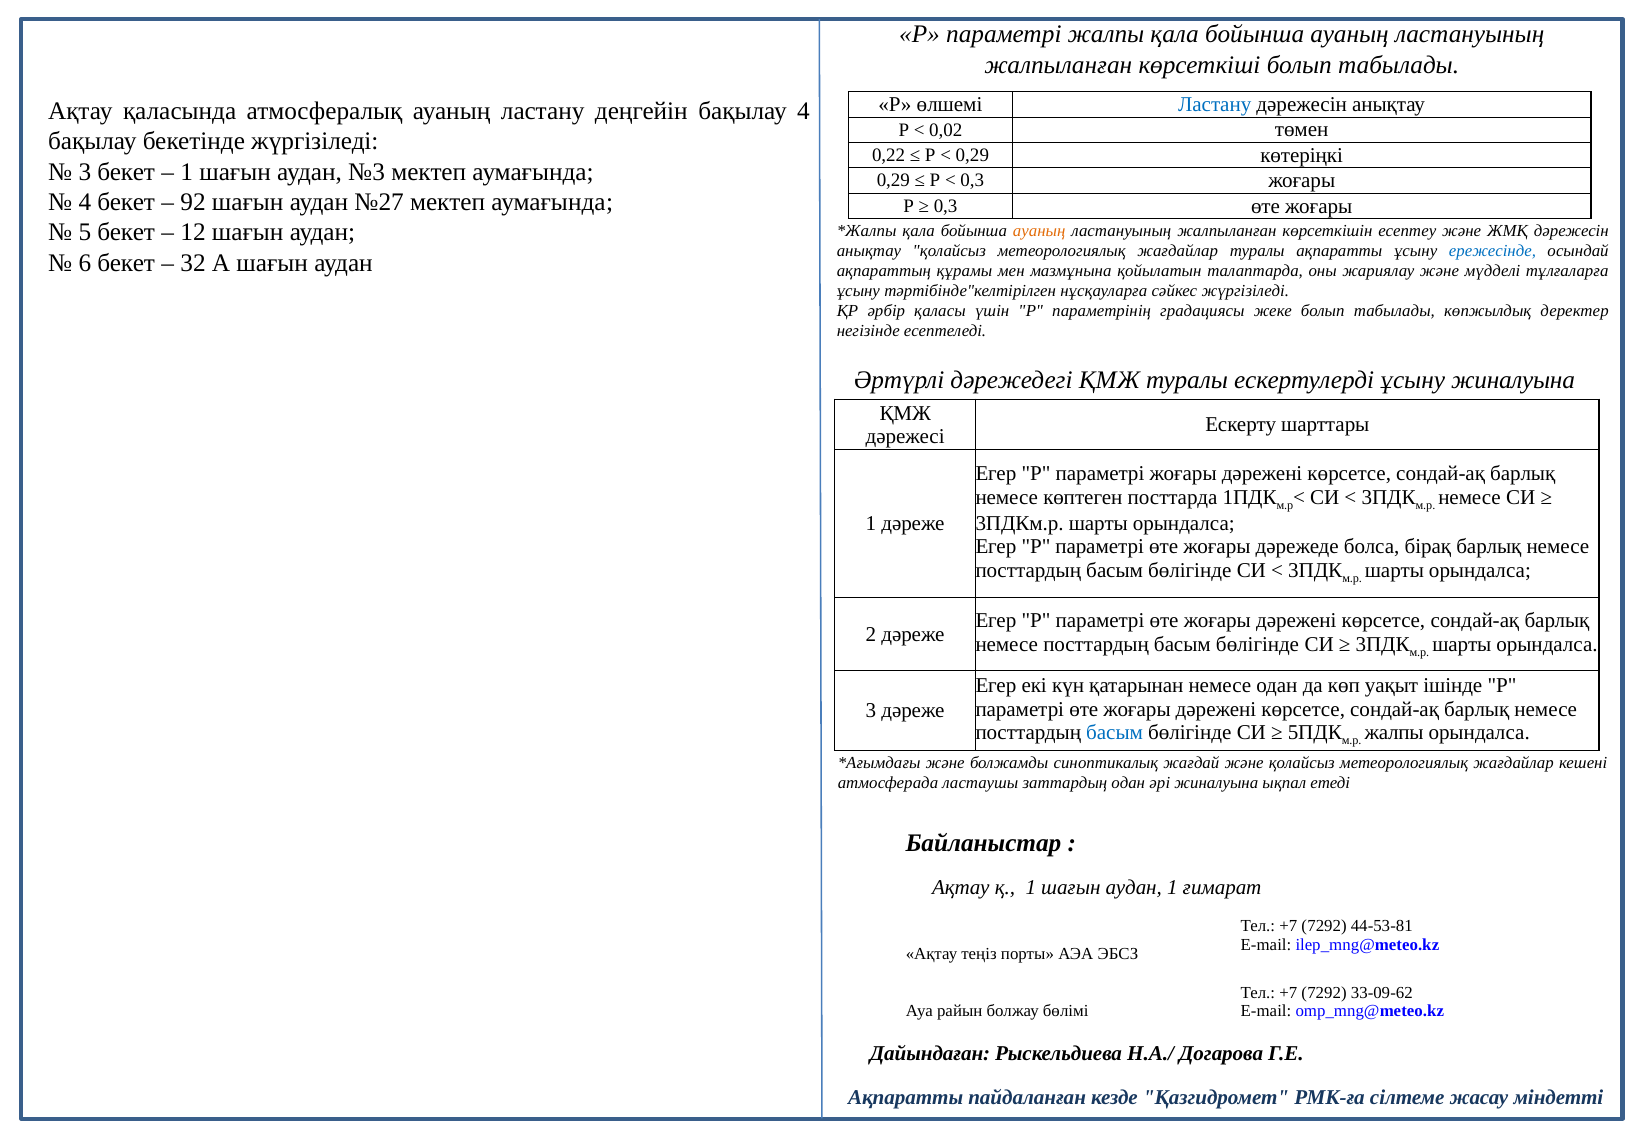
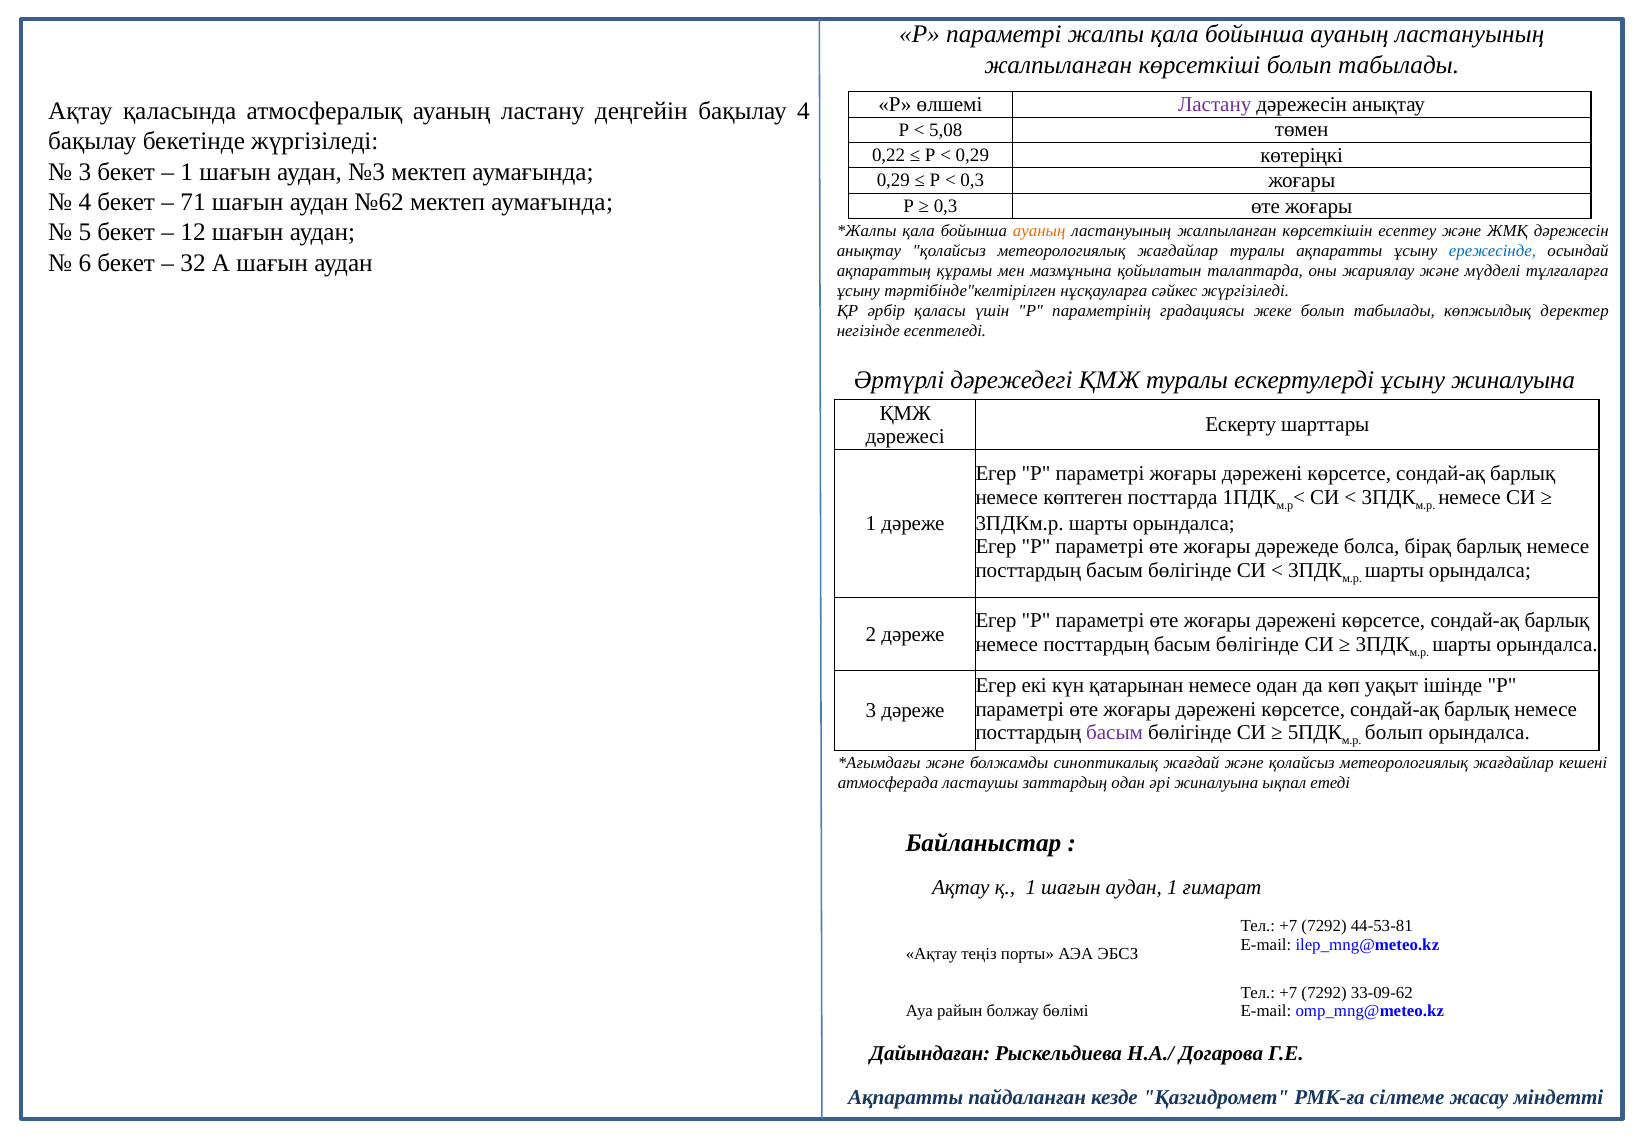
Ластану colour: blue -> purple (1215, 105)
0,02: 0,02 -> 5,08 (946, 130)
92: 92 -> 71 (193, 202)
№27: №27 -> №62 (379, 202)
басым colour: blue -> purple (1115, 732)
жалпы: жалпы -> болып (1394, 732)
